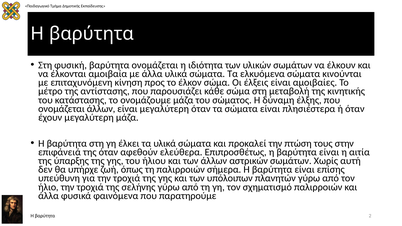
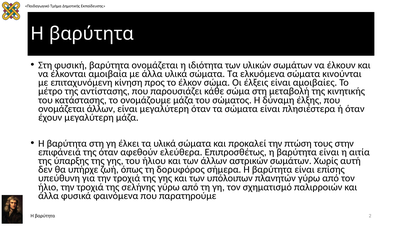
τη παλιρροιών: παλιρροιών -> δορυφόρος (181, 170)
